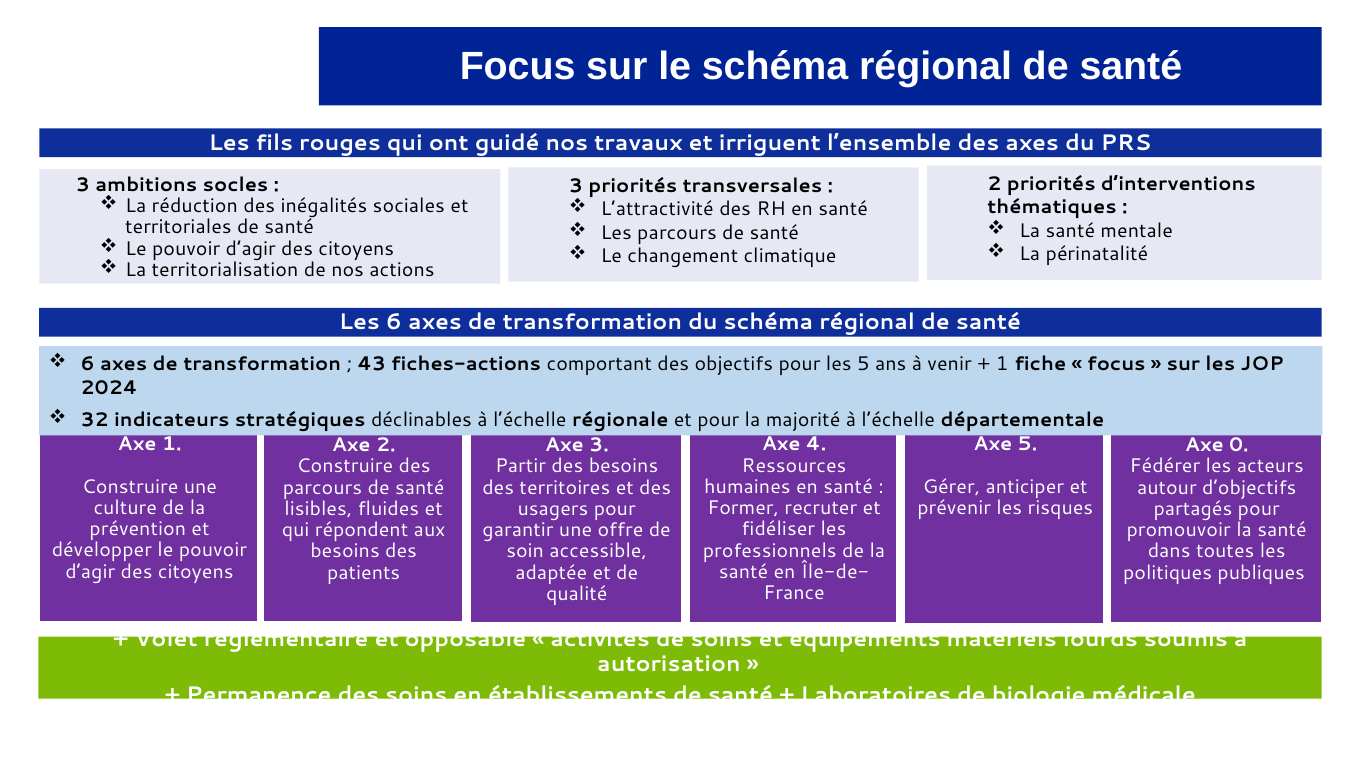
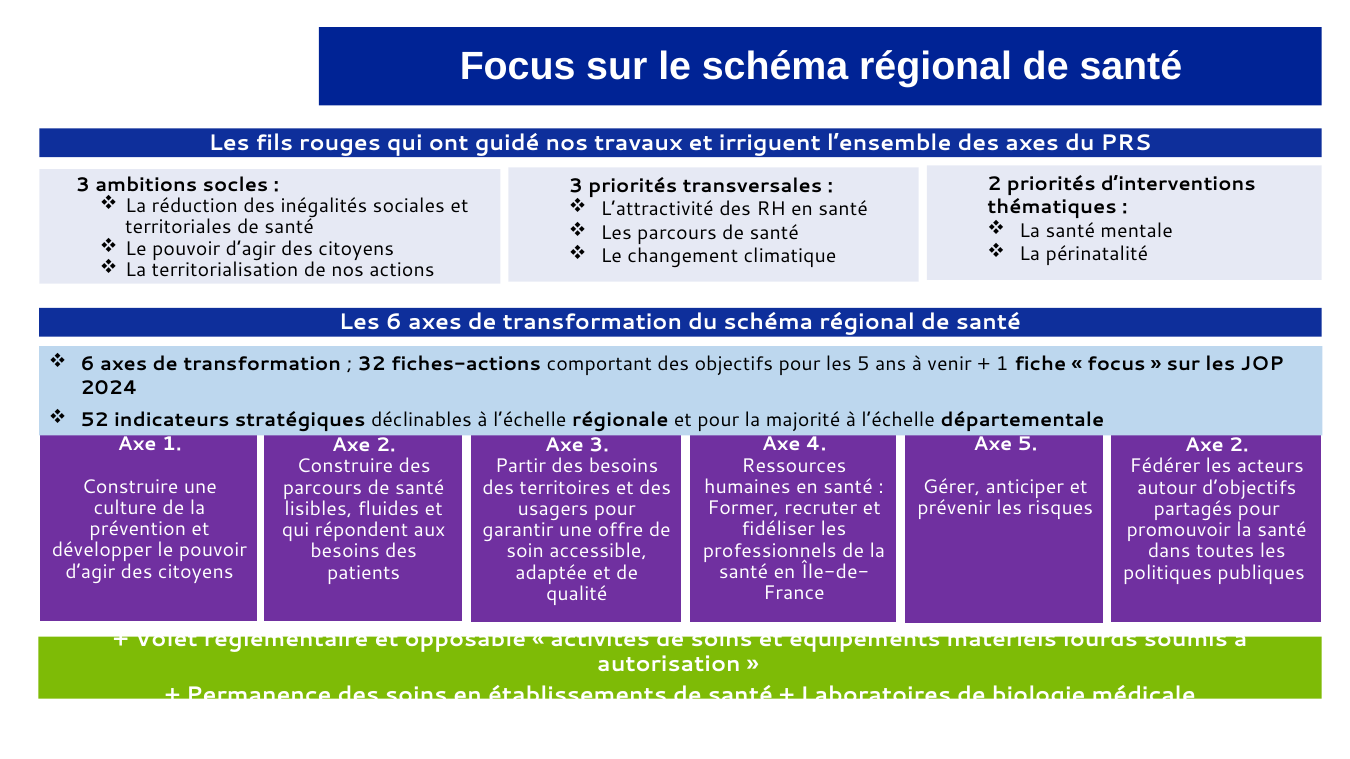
43: 43 -> 32 (372, 364)
32: 32 -> 52 (95, 420)
0: 0 -> 2 (1239, 445)
